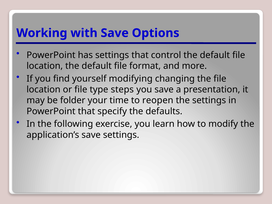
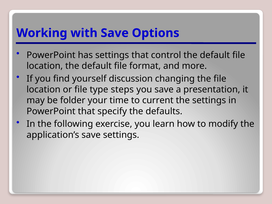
modifying: modifying -> discussion (131, 79)
reopen: reopen -> current (158, 100)
